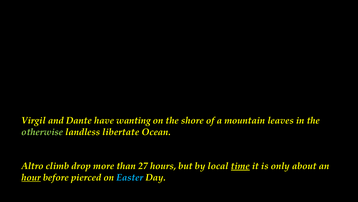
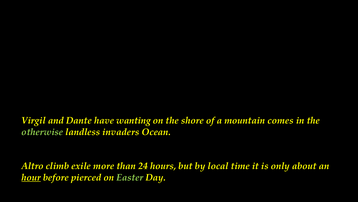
leaves: leaves -> comes (281, 120)
libertate: libertate -> invaders (121, 132)
drop: drop -> exile (81, 166)
27: 27 -> 24 (143, 166)
time underline: present -> none (240, 166)
Easter colour: light blue -> light green (130, 177)
